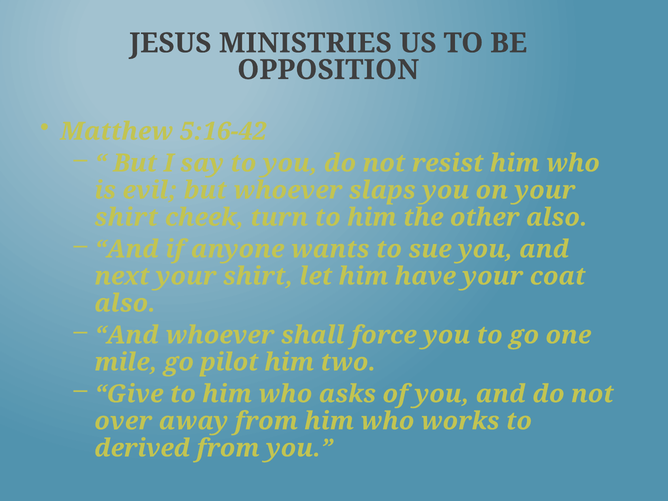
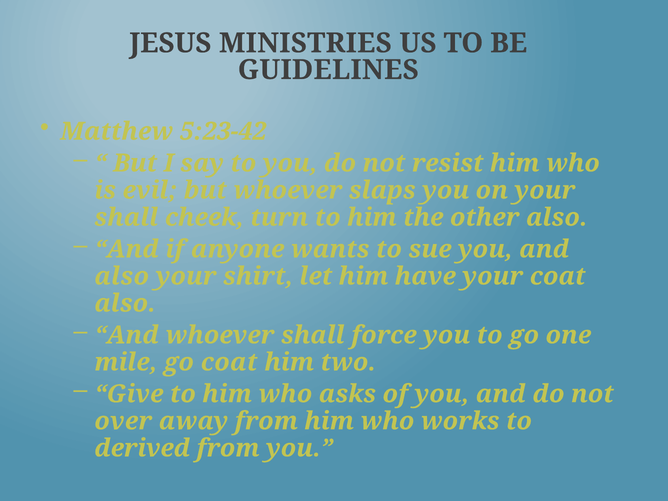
OPPOSITION: OPPOSITION -> GUIDELINES (328, 70)
5:16-42: 5:16-42 -> 5:23-42 (223, 131)
shirt: shirt -> shall (126, 217)
next: next -> also (122, 276)
go pilot: pilot -> coat (229, 362)
